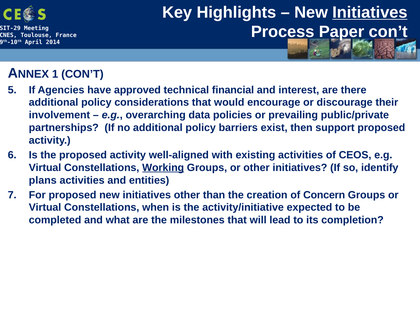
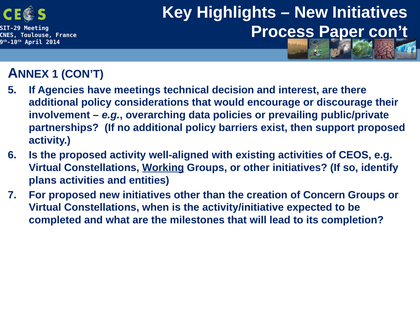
Initiatives underline: present -> none (370, 12)
approved: approved -> meetings (137, 90)
financial: financial -> decision (233, 90)
